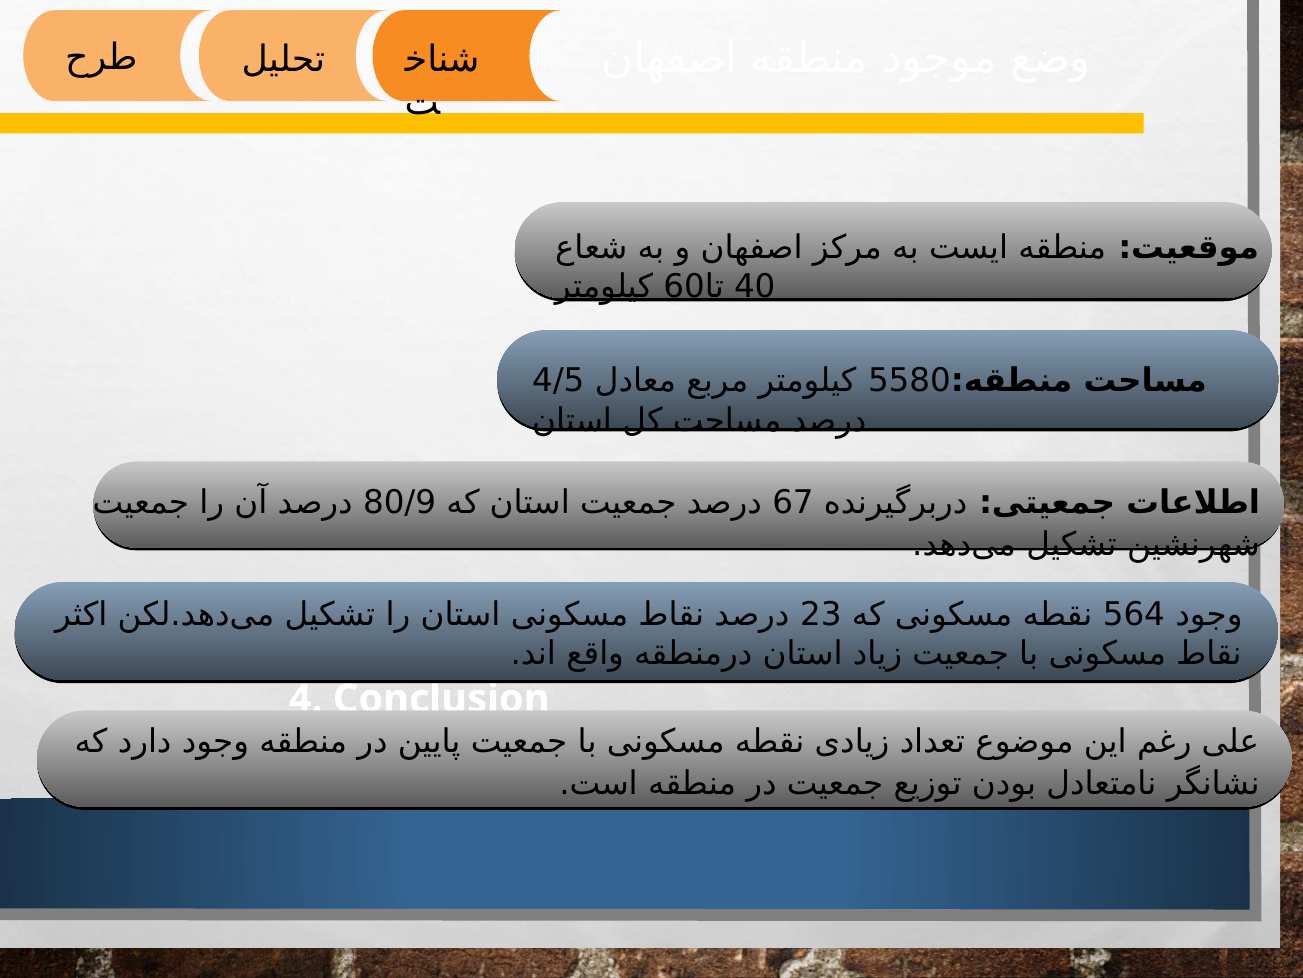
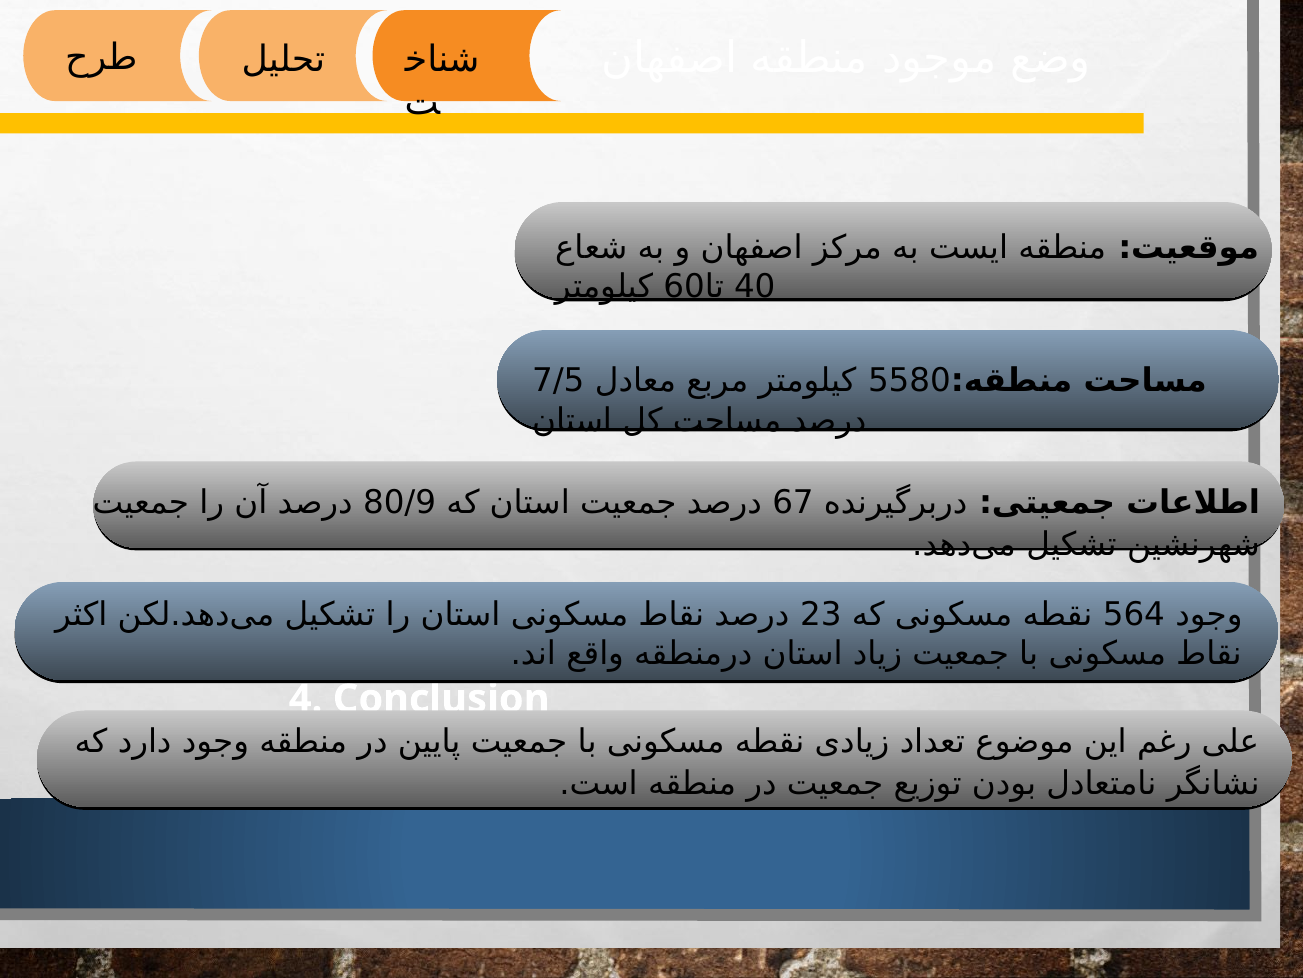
4/5: 4/5 -> 7/5 (558, 381)
